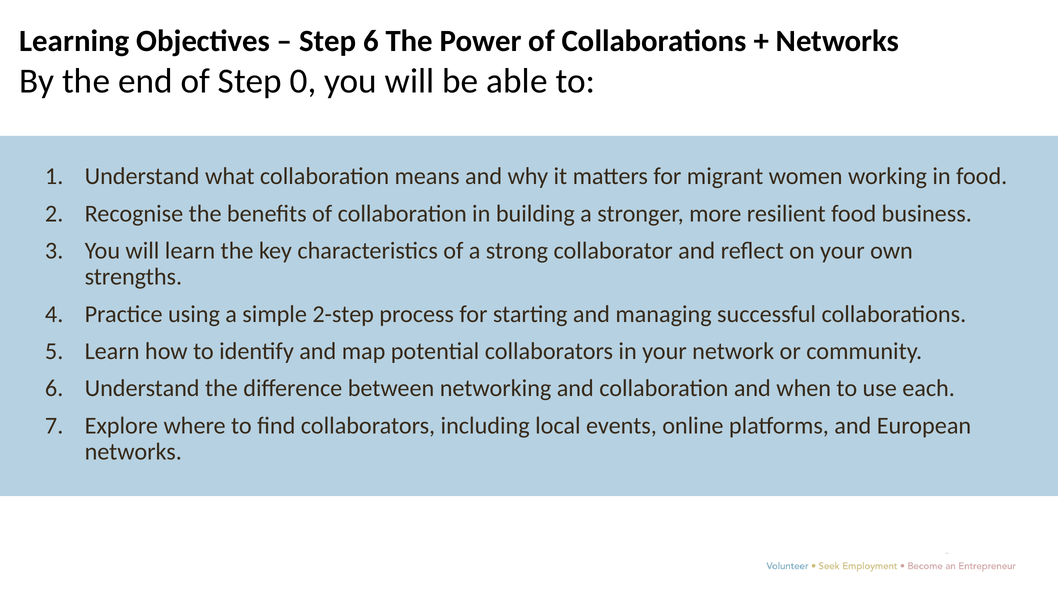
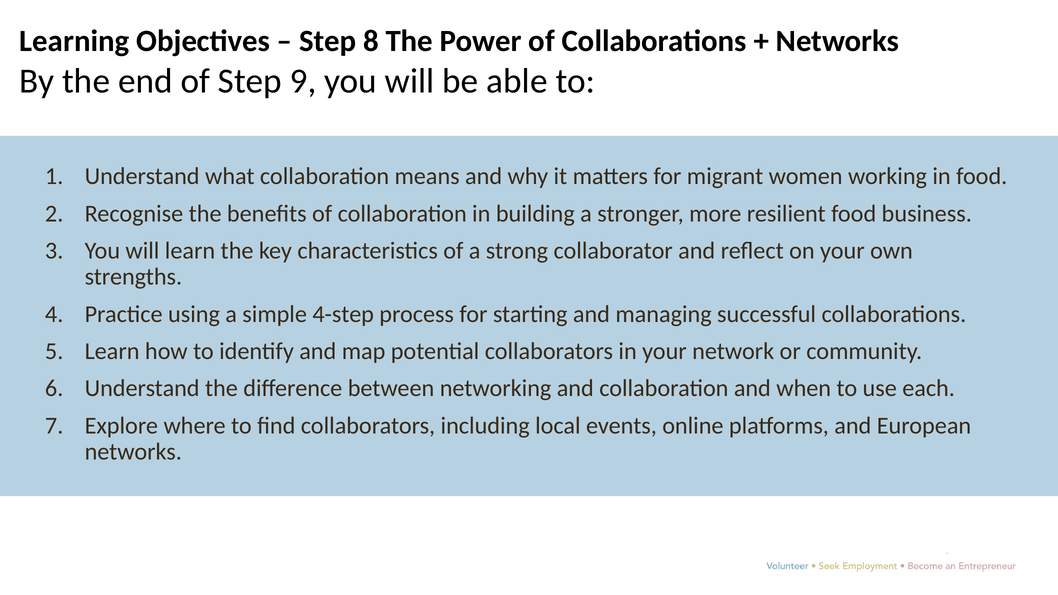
Step 6: 6 -> 8 (371, 41)
0: 0 -> 9 (303, 81)
2-step: 2-step -> 4-step (343, 314)
